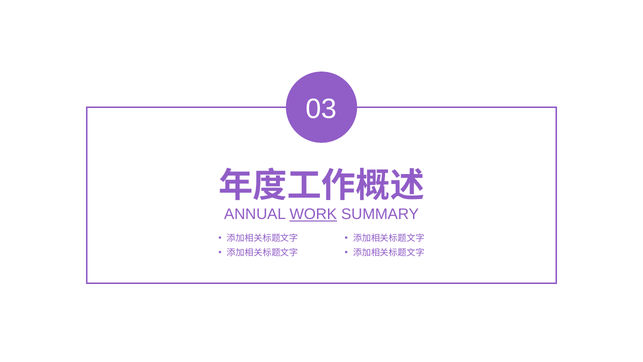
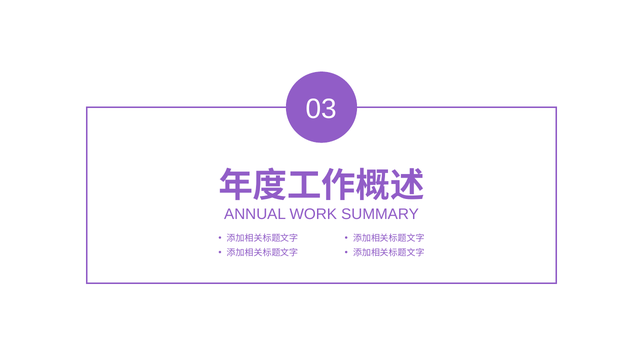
WORK underline: present -> none (313, 214)
